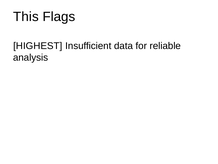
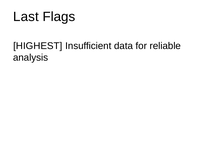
This: This -> Last (26, 17)
